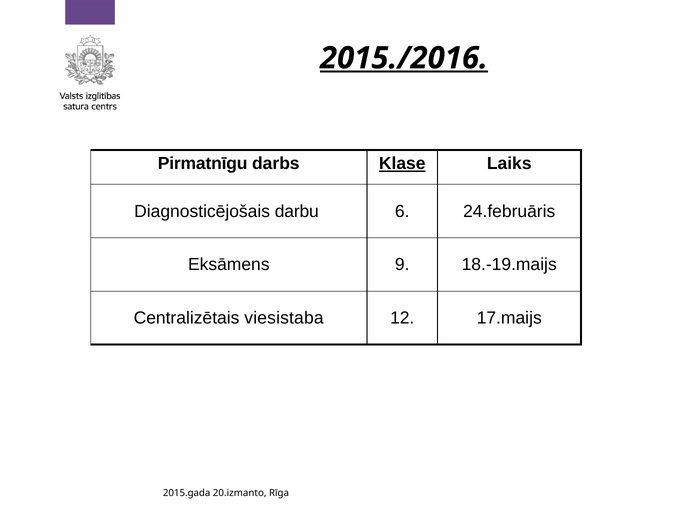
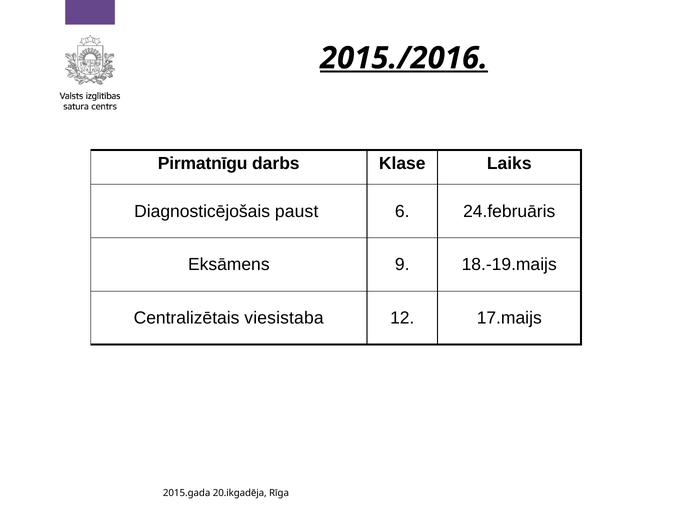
Klase underline: present -> none (402, 164)
darbu: darbu -> paust (297, 211)
20.izmanto: 20.izmanto -> 20.ikgadēja (240, 493)
